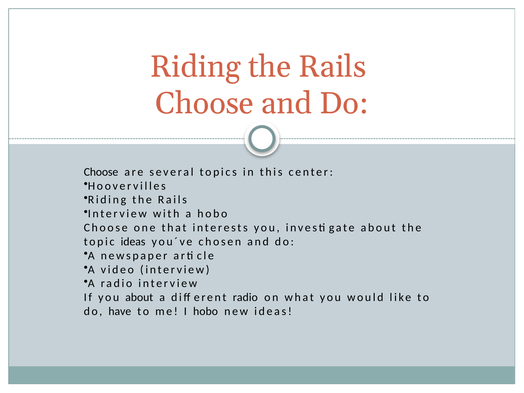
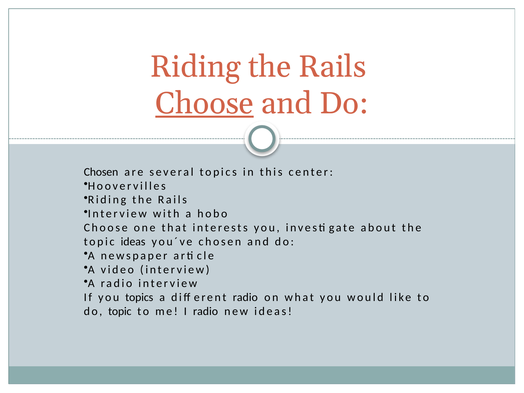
Choose underline: none -> present (205, 103)
Choose: Choose -> Chosen (101, 172)
you about: about -> topics (139, 297)
do have: have -> topic (120, 311)
I hobo: hobo -> radio (206, 311)
